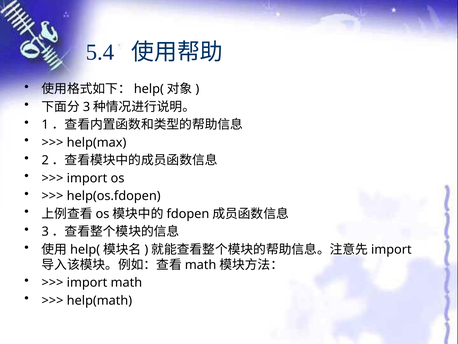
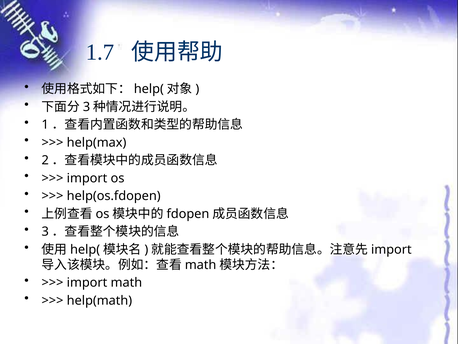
5.4: 5.4 -> 1.7 (100, 52)
